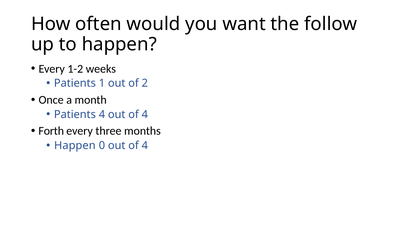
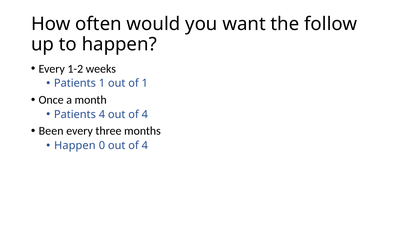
of 2: 2 -> 1 (145, 83)
Forth: Forth -> Been (51, 131)
